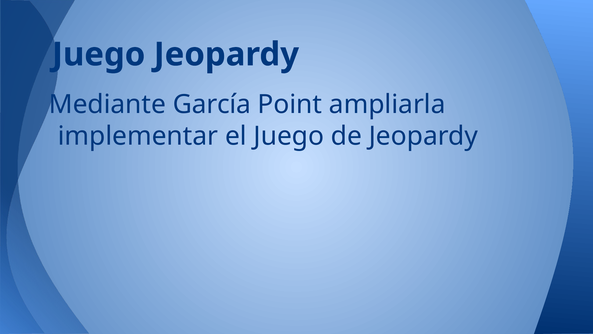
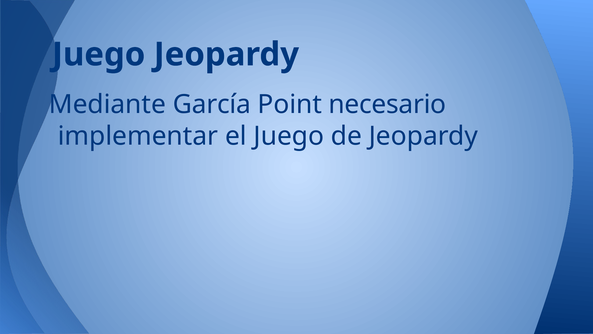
ampliarla: ampliarla -> necesario (387, 104)
